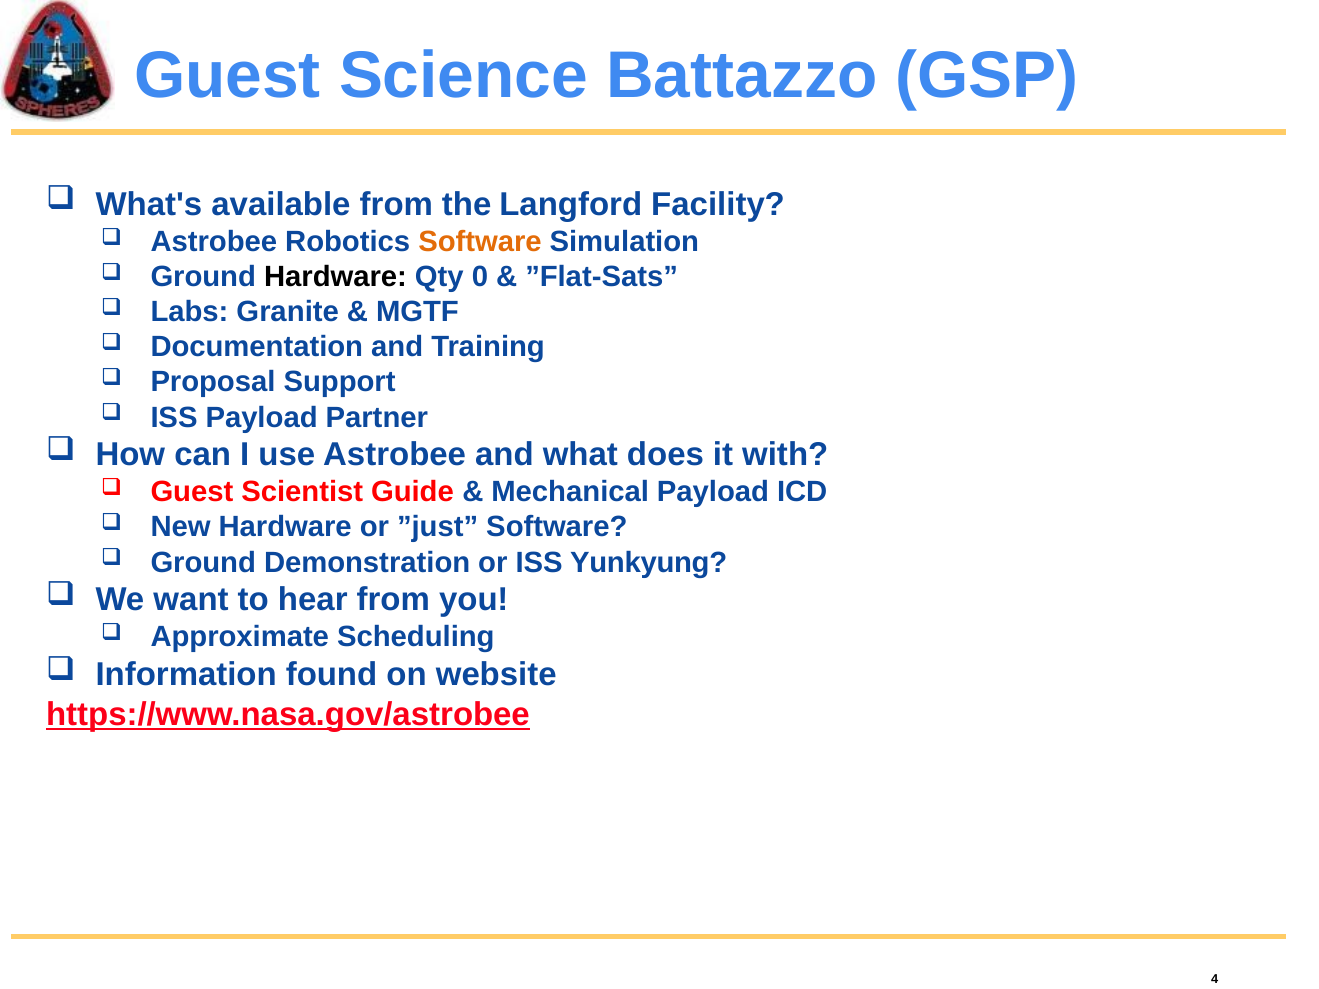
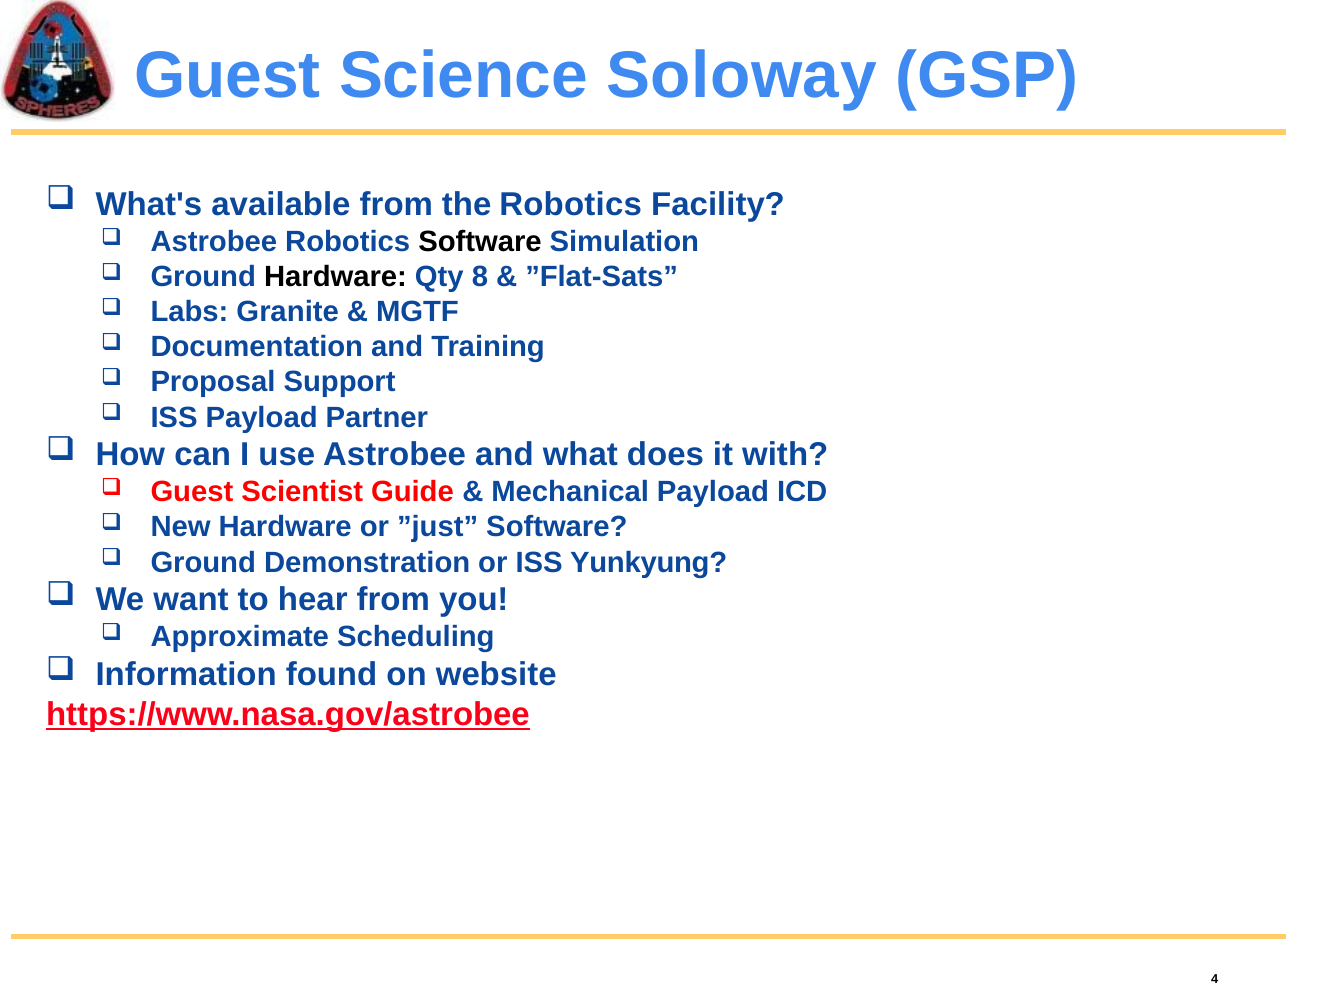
Battazzo: Battazzo -> Soloway (742, 76)
the Langford: Langford -> Robotics (571, 205)
Software colour: orange -> black (480, 242)
0: 0 -> 8 (480, 277)
